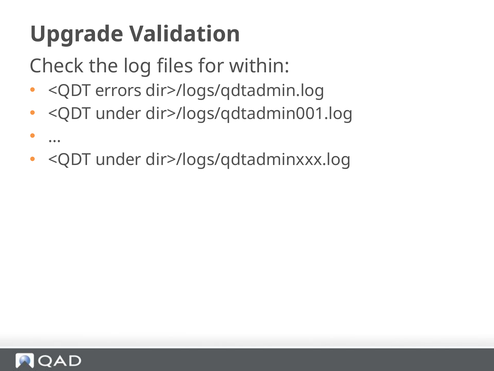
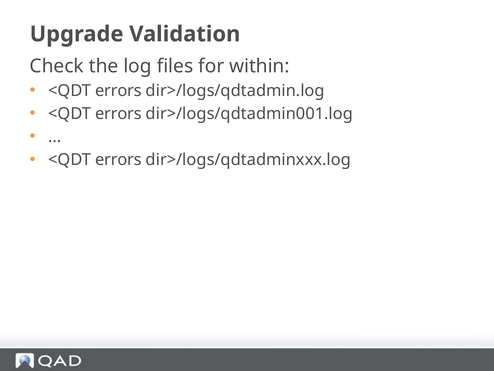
under: under -> errors (118, 114)
under: under -> errors (118, 160)
